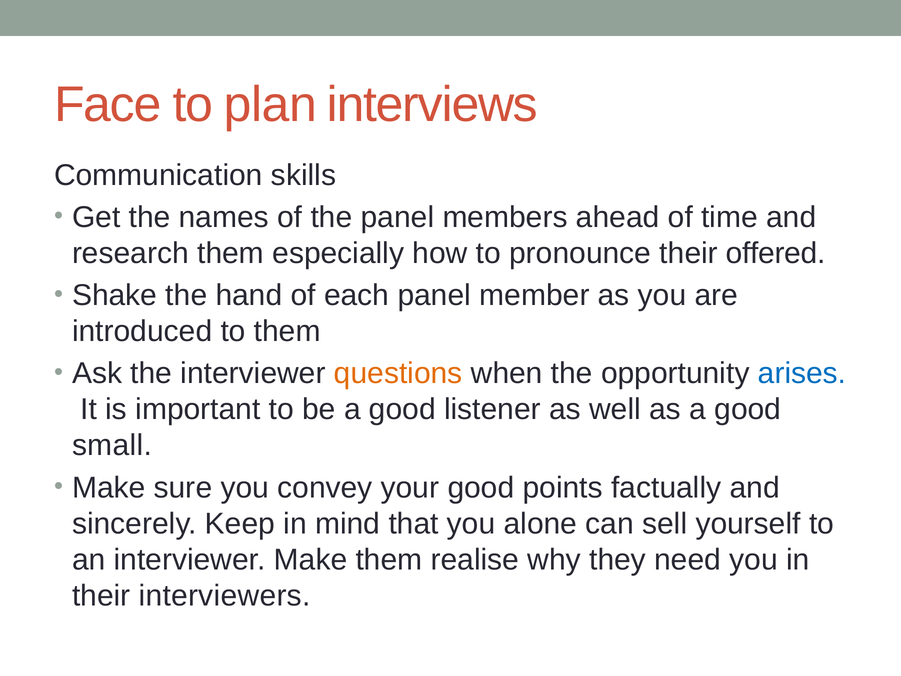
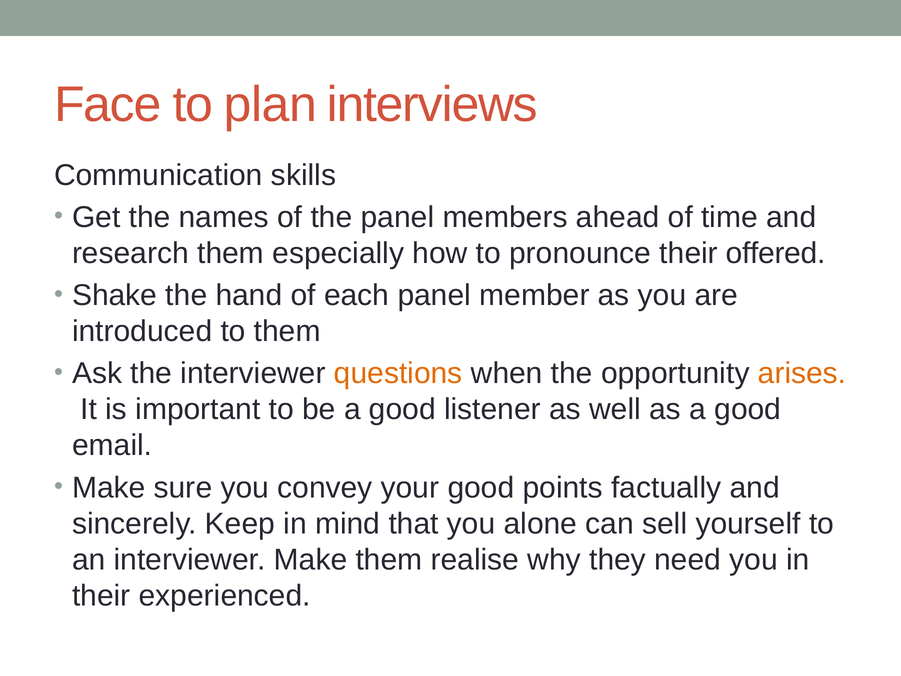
arises colour: blue -> orange (802, 373)
small: small -> email (112, 445)
interviewers: interviewers -> experienced (225, 596)
